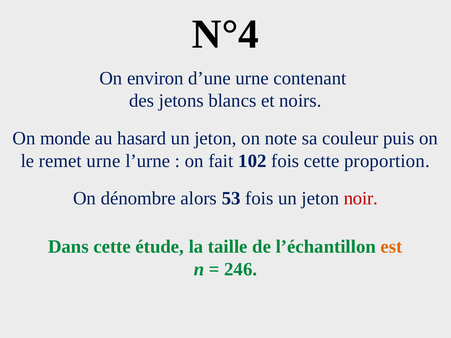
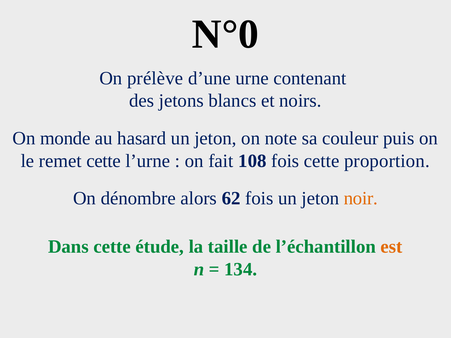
N°4: N°4 -> N°0 (225, 34)
environ: environ -> prélève (155, 78)
remet urne: urne -> cette (104, 161)
102: 102 -> 108 (252, 161)
53: 53 -> 62 (231, 199)
noir colour: red -> orange (361, 199)
246: 246 -> 134 (241, 269)
